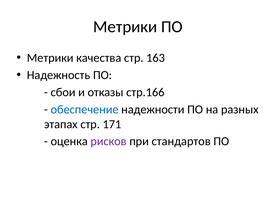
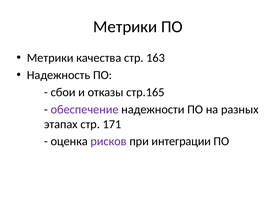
стр.166: стр.166 -> стр.165 (145, 92)
обеспечение colour: blue -> purple (85, 109)
стандартов: стандартов -> интеграции (181, 141)
